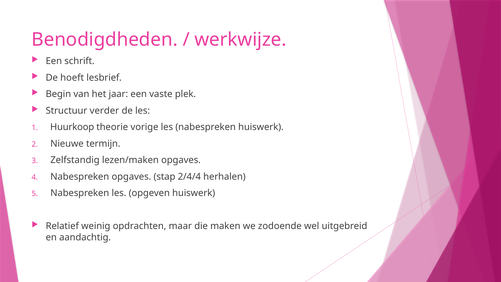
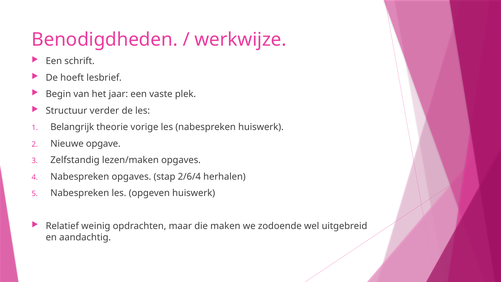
Huurkoop: Huurkoop -> Belangrijk (72, 127)
termijn: termijn -> opgave (103, 144)
2/4/4: 2/4/4 -> 2/6/4 (189, 177)
